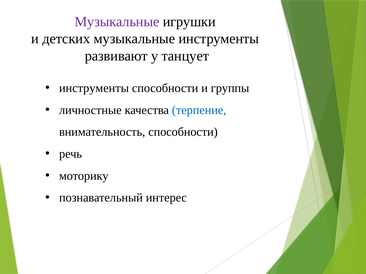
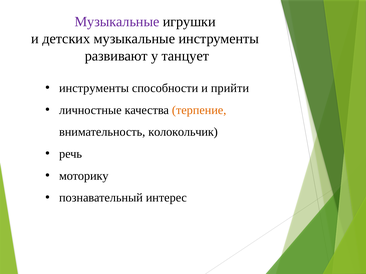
группы: группы -> прийти (230, 88)
терпение colour: blue -> orange (199, 110)
внимательность способности: способности -> колокольчик (183, 132)
